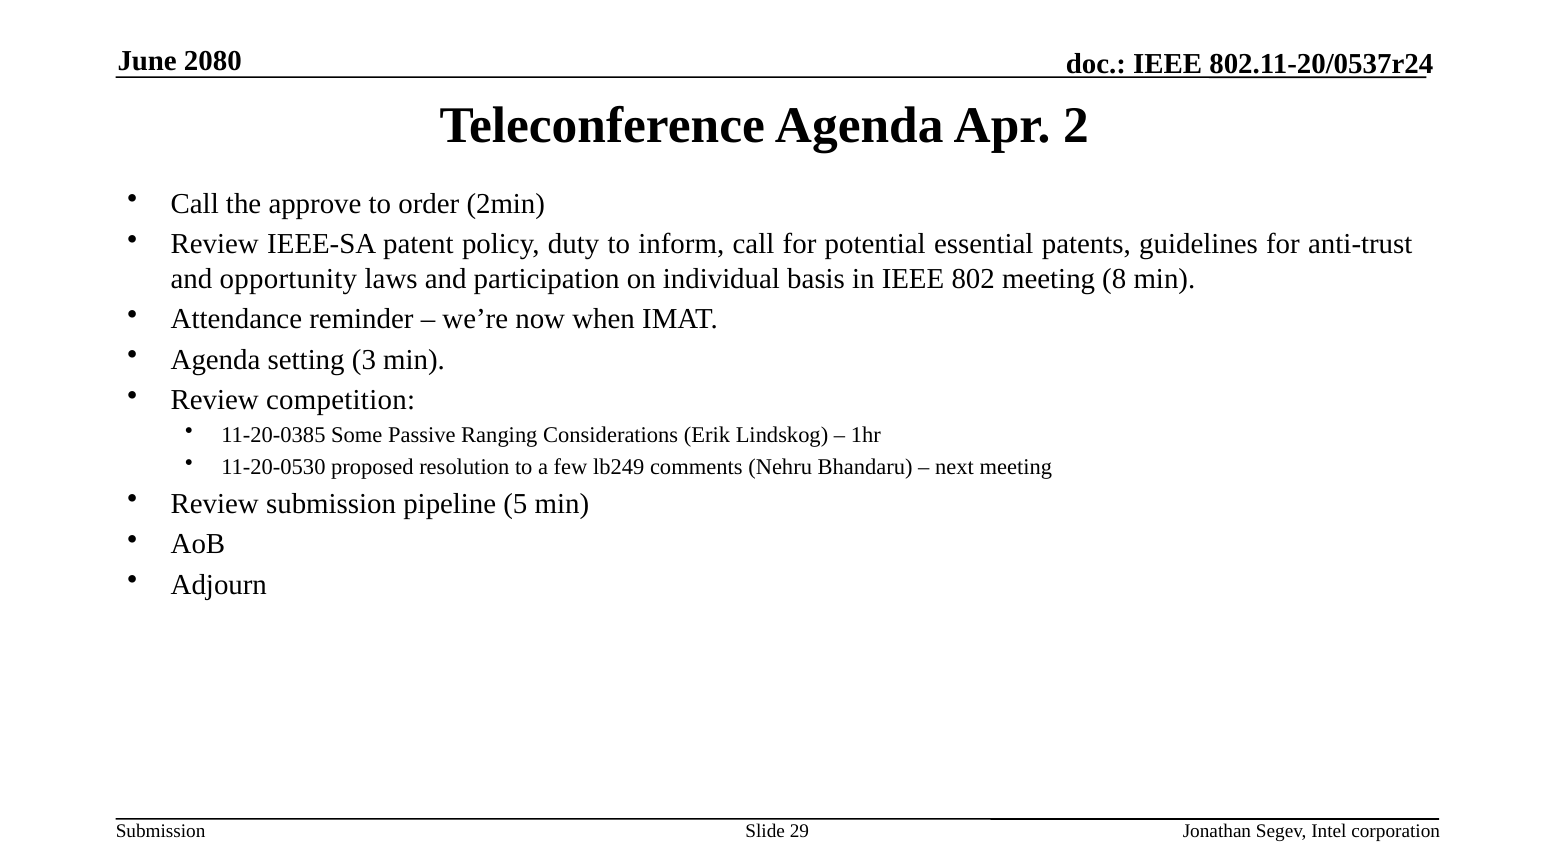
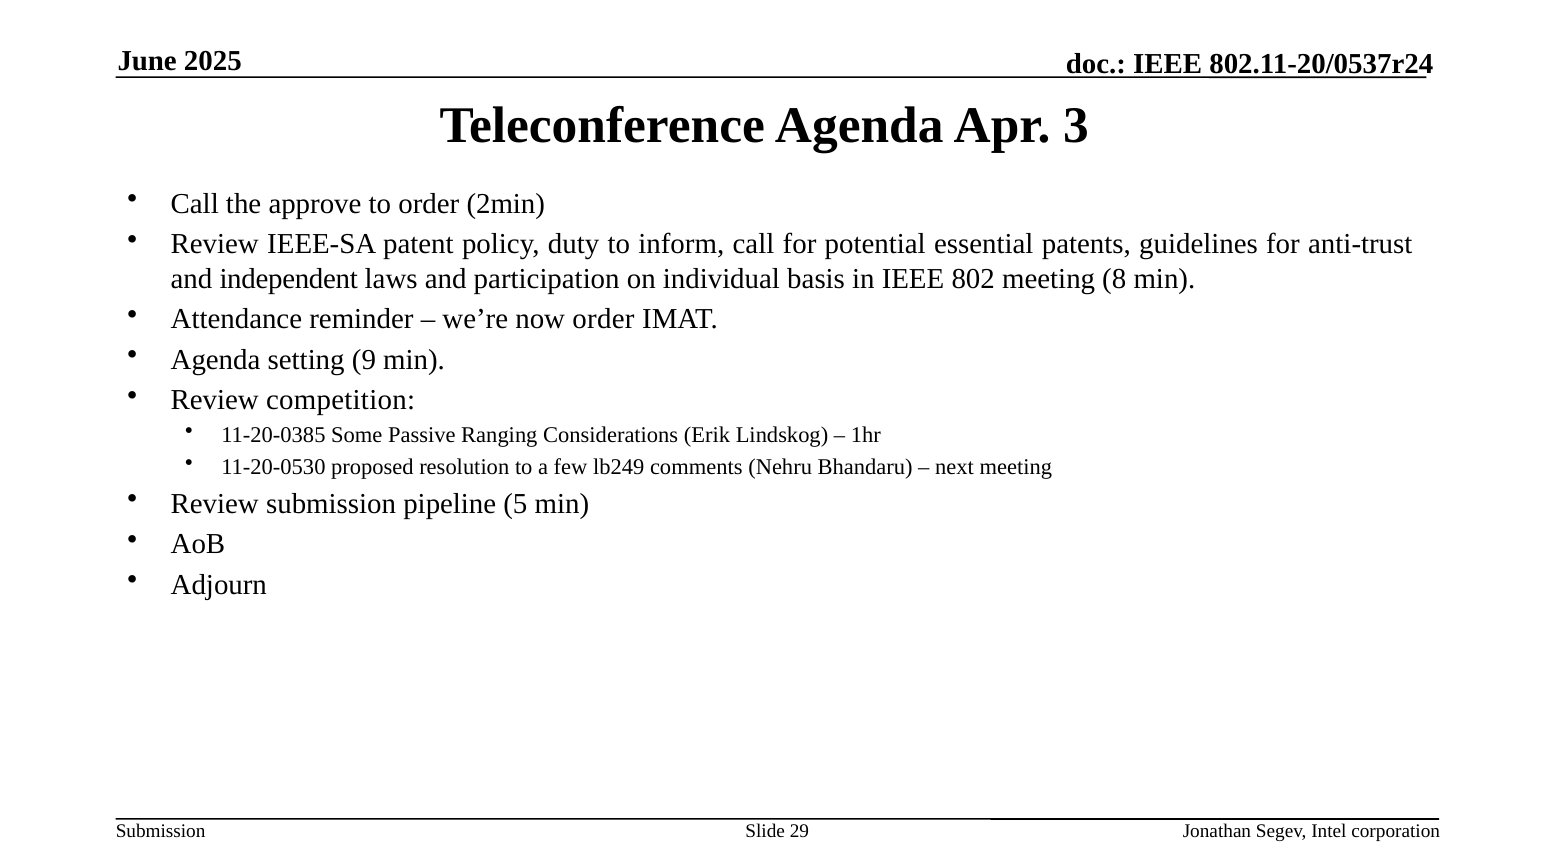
2080: 2080 -> 2025 (213, 61)
2: 2 -> 3 (1076, 126)
opportunity: opportunity -> independent (289, 279)
now when: when -> order (603, 320)
3: 3 -> 9 (364, 360)
